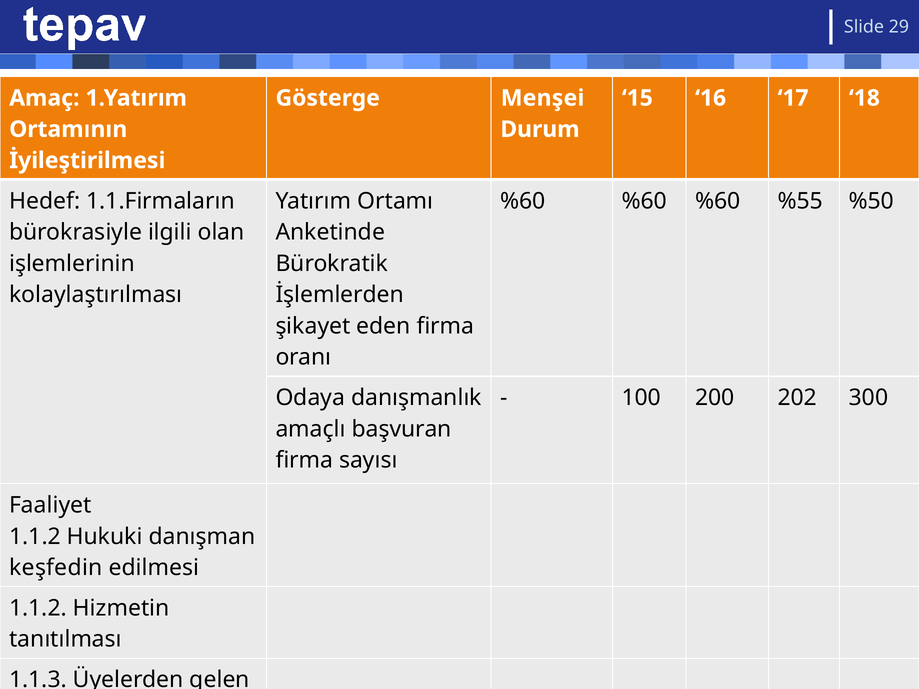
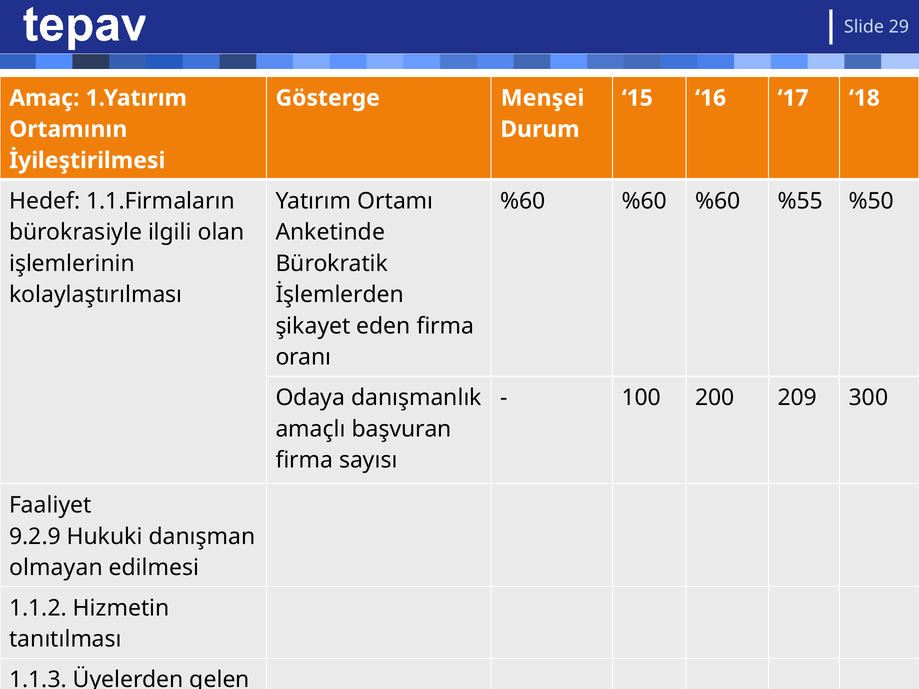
202: 202 -> 209 (797, 398)
1.1.2: 1.1.2 -> 9.2.9 (35, 537)
keşfedin: keşfedin -> olmayan (56, 568)
